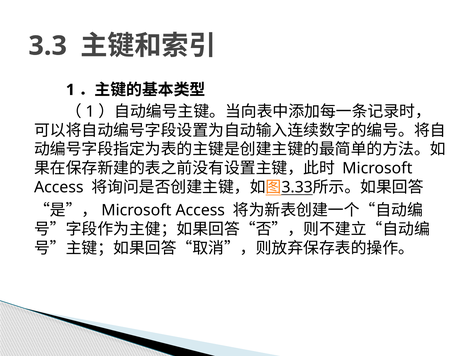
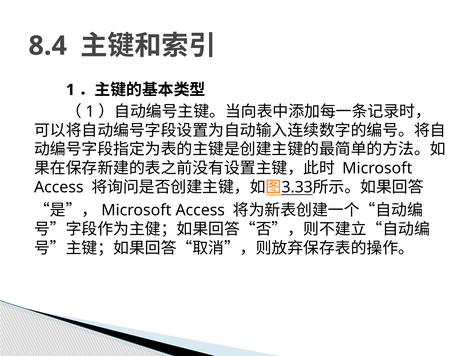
3.3: 3.3 -> 8.4 (48, 46)
